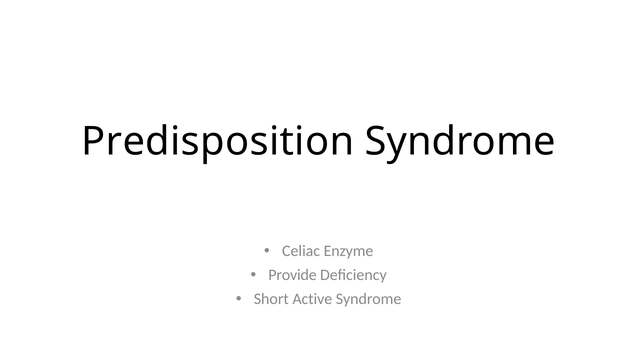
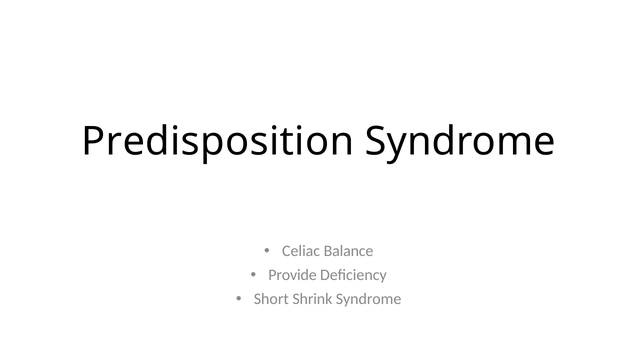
Enzyme: Enzyme -> Balance (349, 251)
Active: Active -> Shrink (312, 299)
